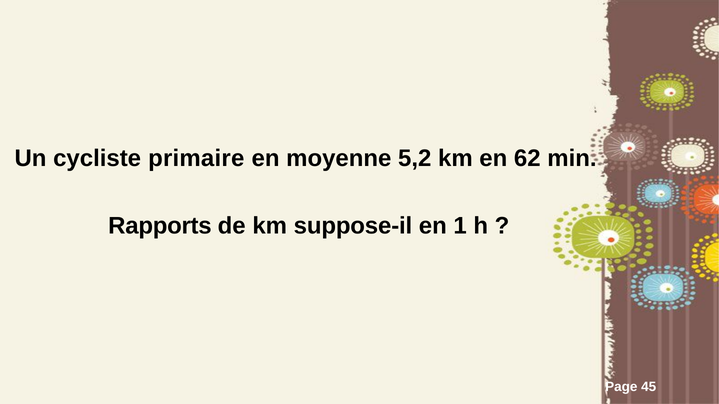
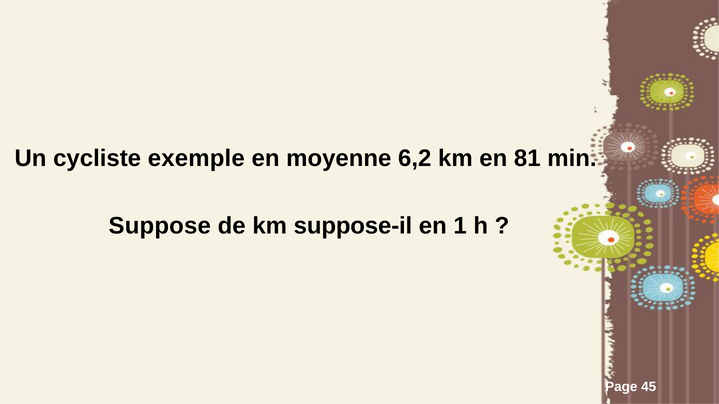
primaire: primaire -> exemple (196, 159)
5,2: 5,2 -> 6,2 (415, 159)
62: 62 -> 81 (527, 159)
Rapports: Rapports -> Suppose (160, 226)
